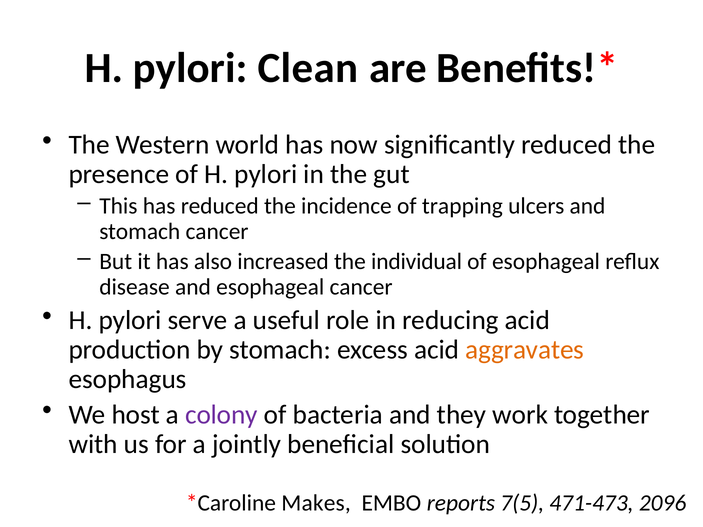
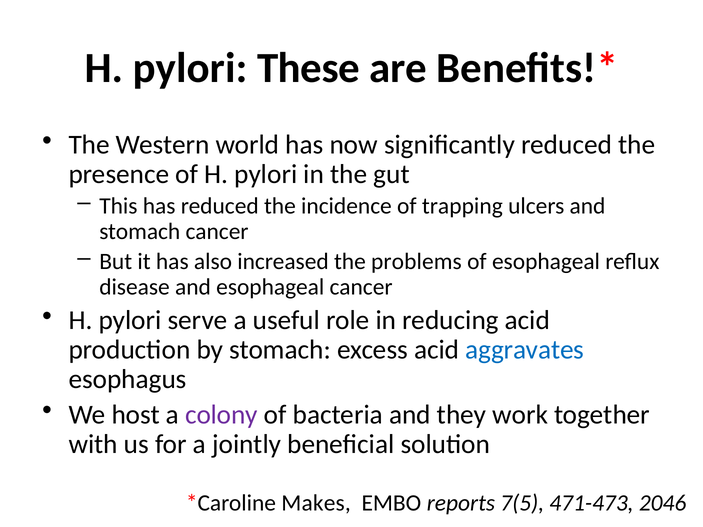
Clean: Clean -> These (308, 68)
individual: individual -> problems (416, 262)
aggravates colour: orange -> blue (525, 350)
2096: 2096 -> 2046 (663, 503)
